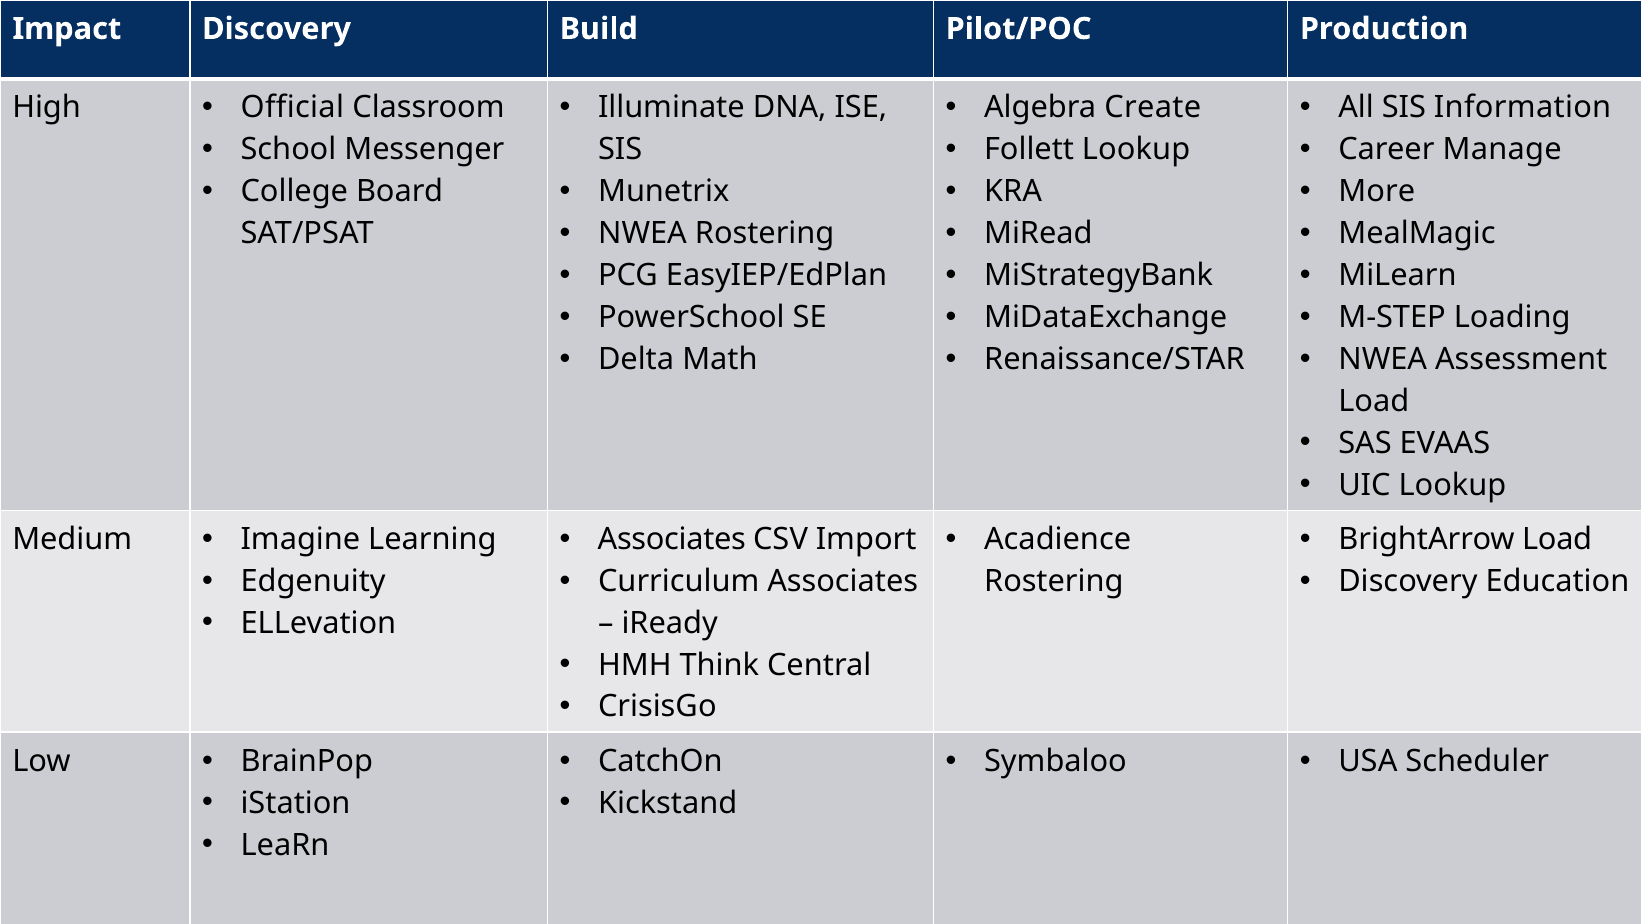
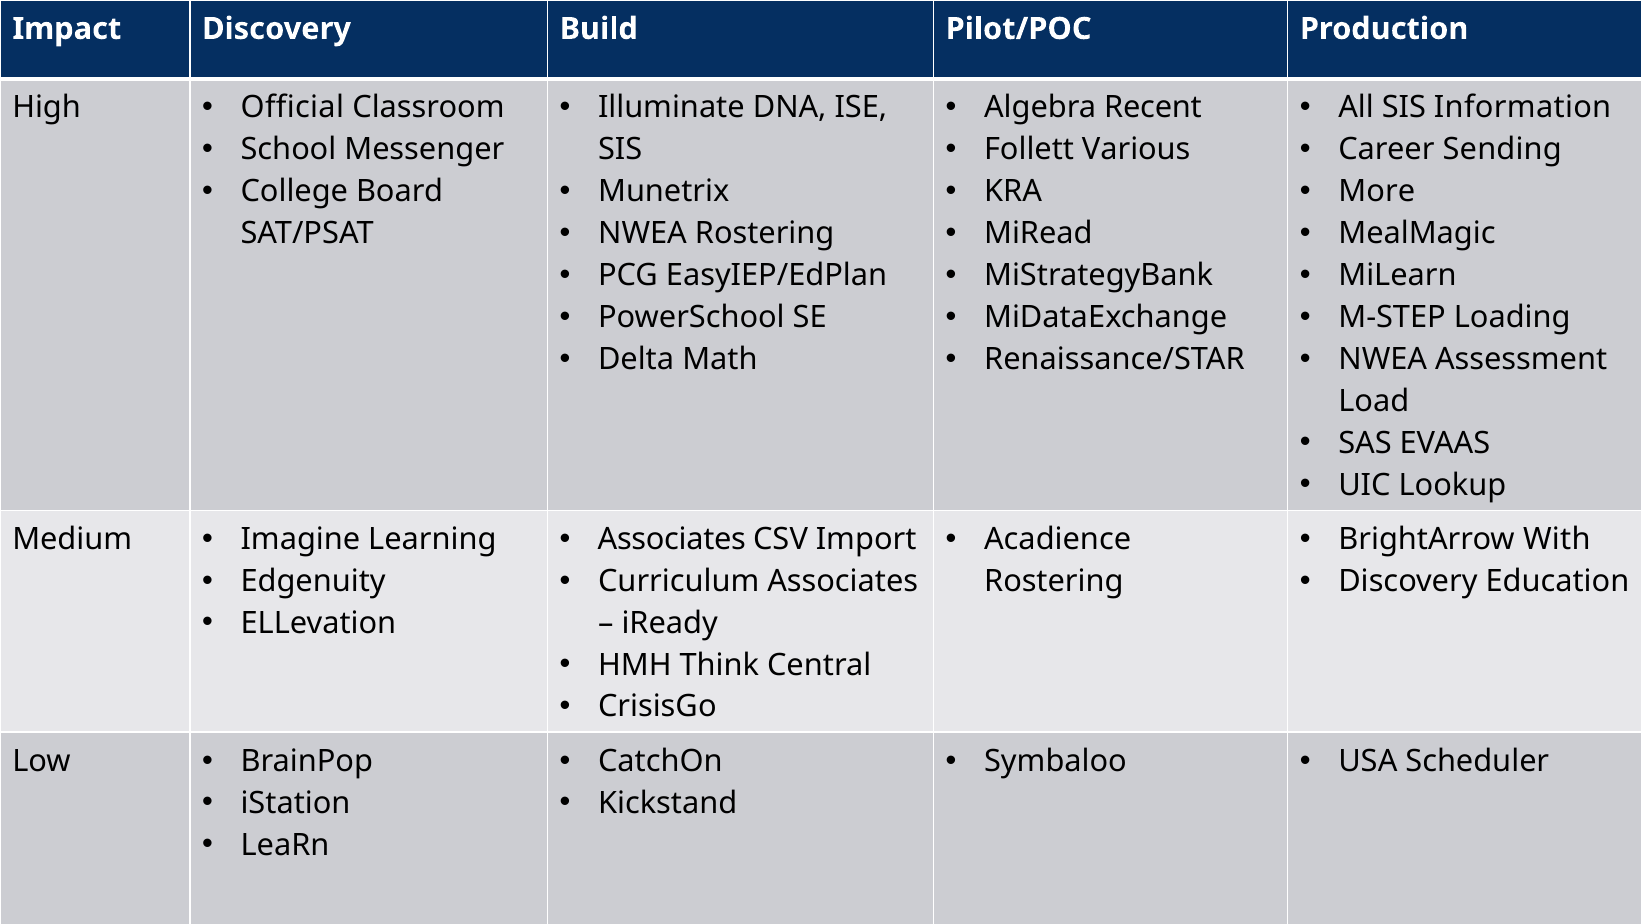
Create: Create -> Recent (1153, 108)
Follett Lookup: Lookup -> Various (1136, 150)
Manage: Manage -> Sending (1502, 150)
BrightArrow Load: Load -> With (1557, 539)
